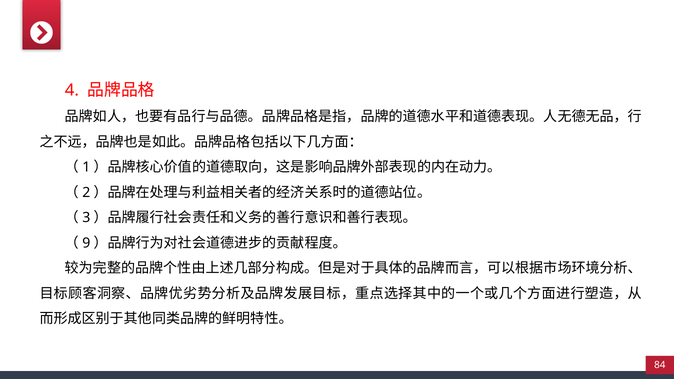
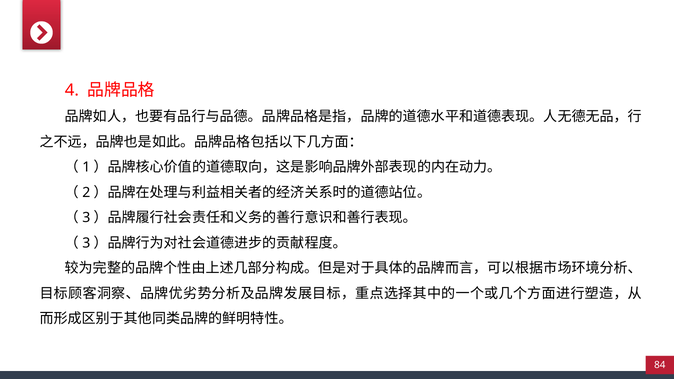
9: 9 -> 3 (86, 243)
